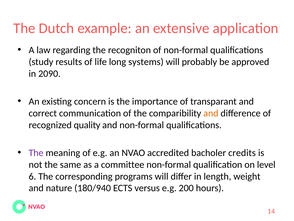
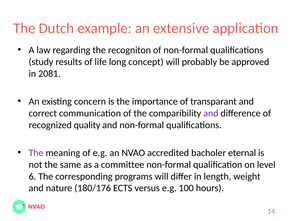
systems: systems -> concept (146, 62)
2090: 2090 -> 2081 (49, 73)
and colour: orange -> purple (211, 113)
credits: credits -> eternal (242, 152)
180/940: 180/940 -> 180/176 (93, 188)
200: 200 -> 100 (186, 188)
